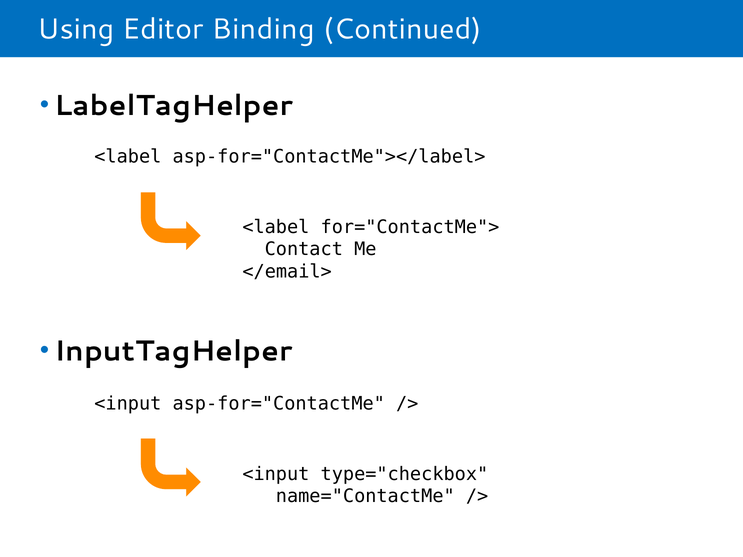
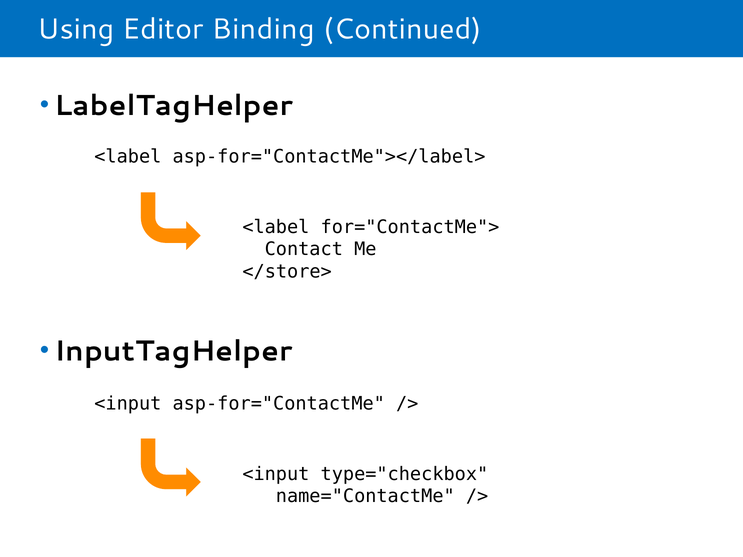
</email>: </email> -> </store> (287, 272)
